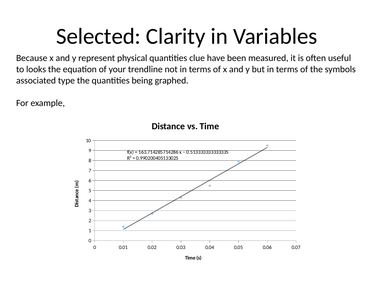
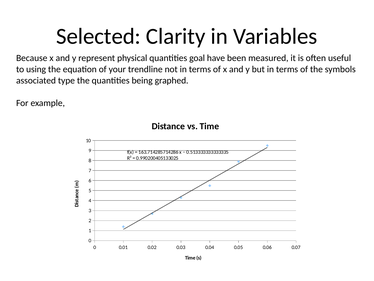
clue: clue -> goal (197, 58)
looks: looks -> using (36, 69)
